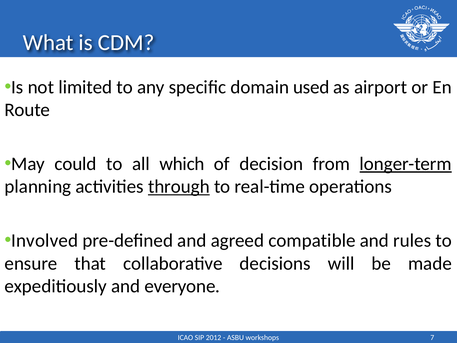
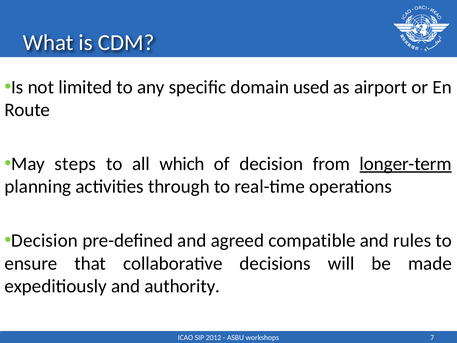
could: could -> steps (75, 164)
through underline: present -> none (179, 187)
Involved: Involved -> Decision (45, 240)
everyone: everyone -> authority (182, 286)
